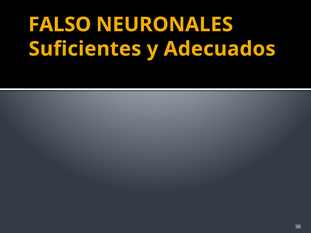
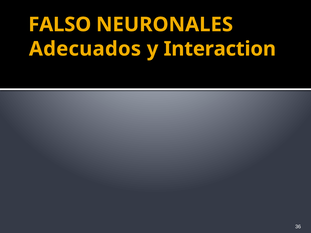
Suficientes: Suficientes -> Adecuados (85, 49)
Adecuados: Adecuados -> Interaction (220, 49)
